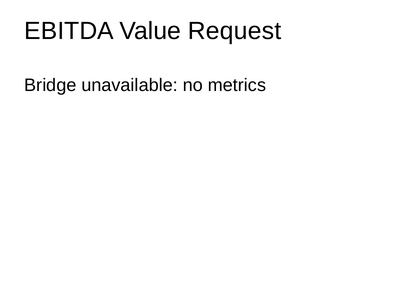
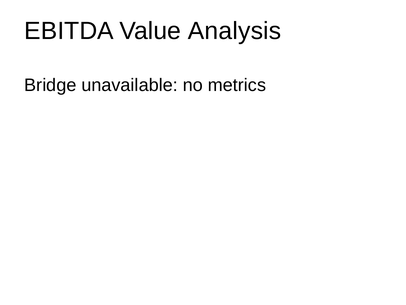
Request: Request -> Analysis (235, 31)
